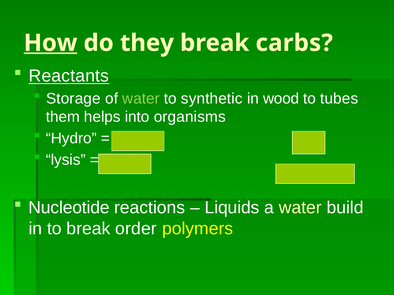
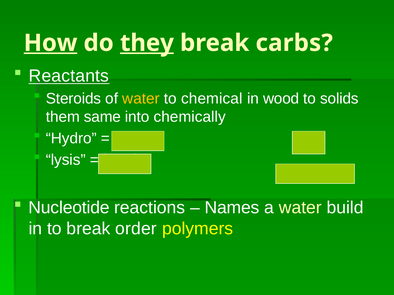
they underline: none -> present (147, 43)
Storage: Storage -> Steroids (73, 99)
water colour: light green -> yellow (141, 99)
synthetic: synthetic -> chemical (212, 99)
tubes: tubes -> solids (339, 99)
helps: helps -> same (102, 117)
organisms: organisms -> chemically (190, 117)
Liquids: Liquids -> Names (232, 208)
